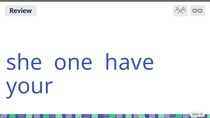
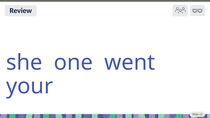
have: have -> went (130, 63)
